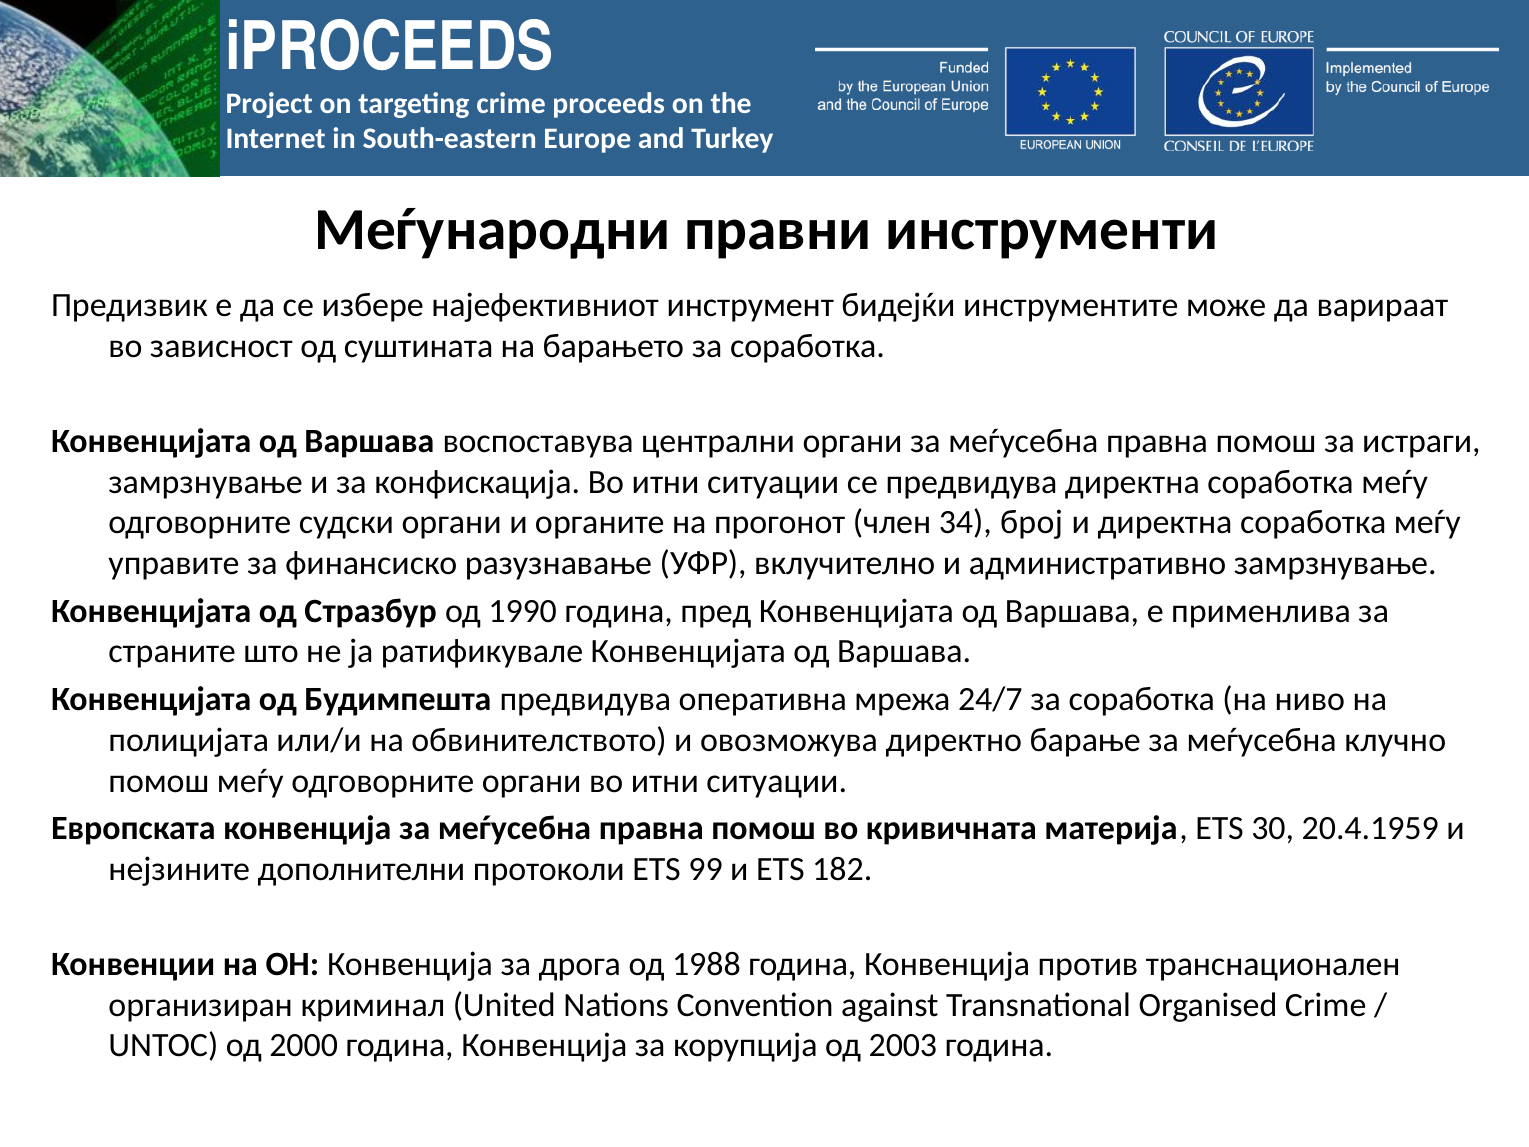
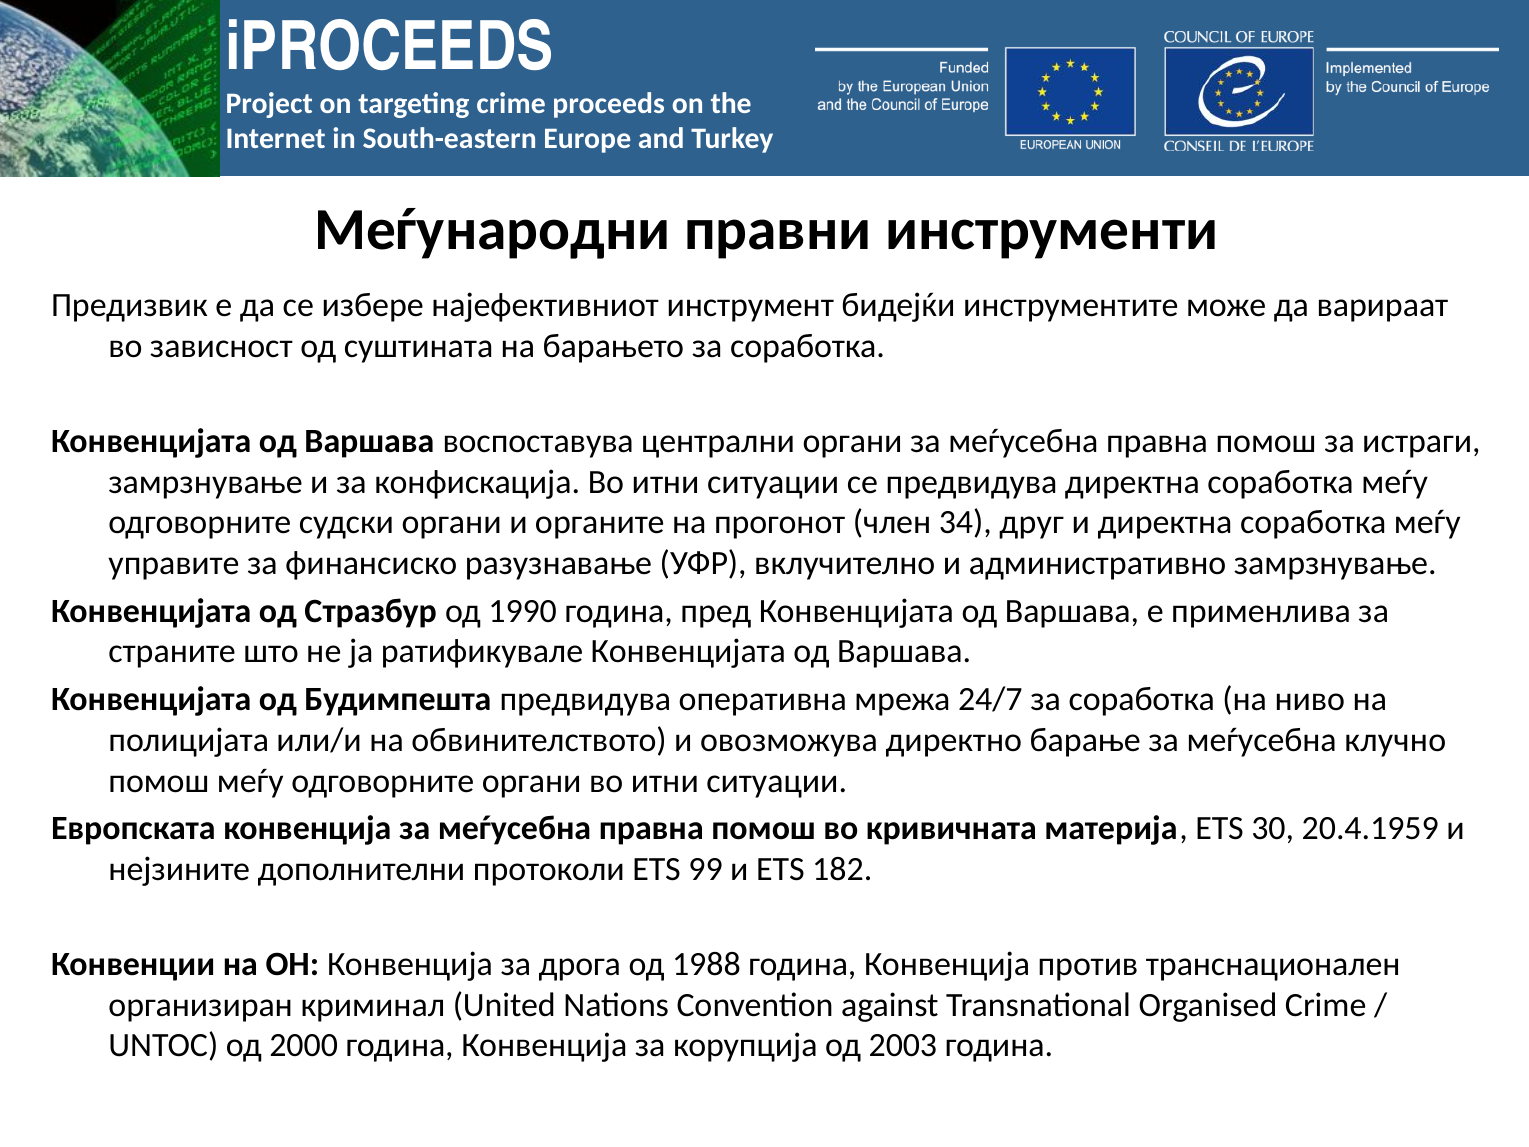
број: број -> друг (1032, 523)
